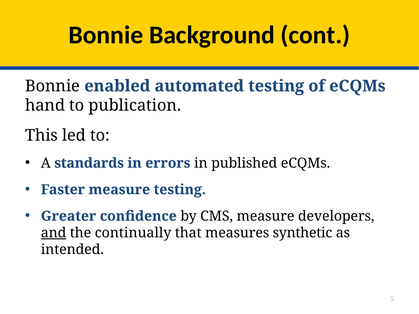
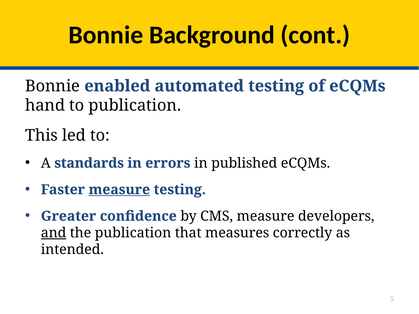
measure underline: none -> present (119, 190)
the continually: continually -> publication (133, 233)
synthetic: synthetic -> correctly (303, 233)
